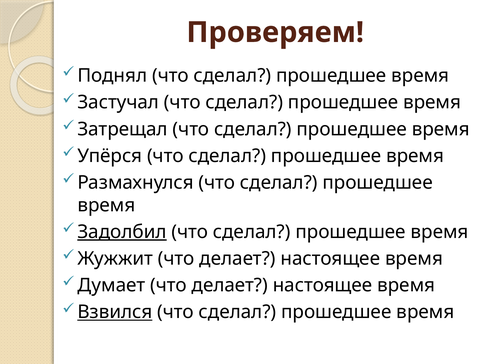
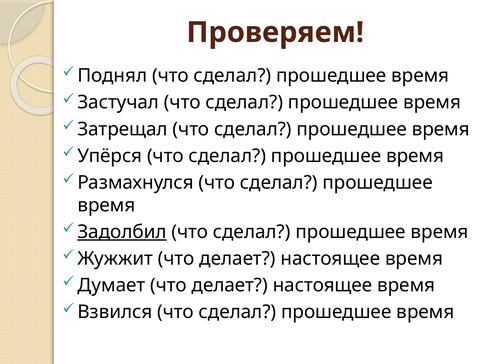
Взвился underline: present -> none (115, 312)
